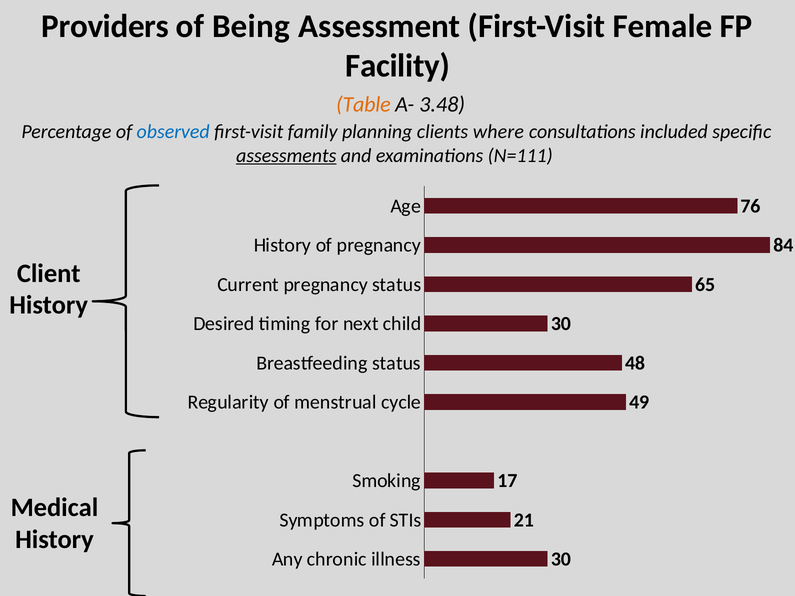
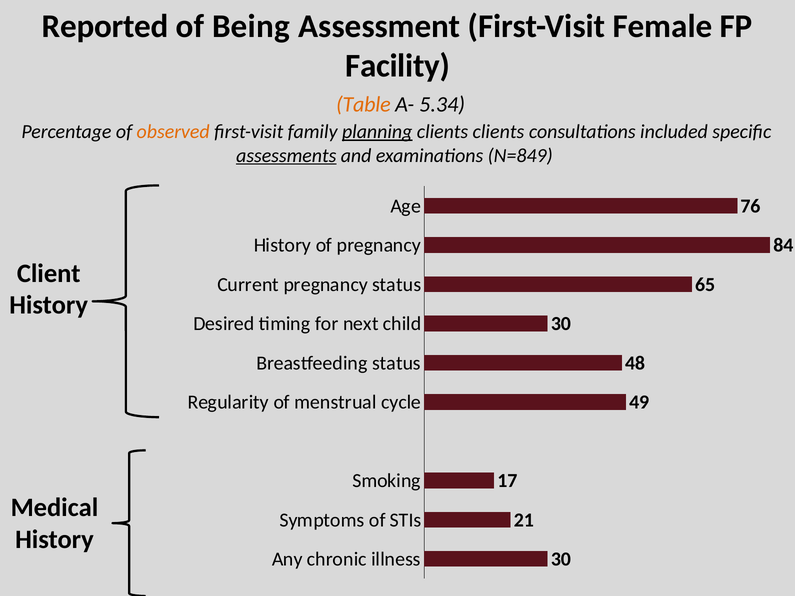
Providers: Providers -> Reported (105, 26)
3.48: 3.48 -> 5.34 (442, 104)
observed colour: blue -> orange (173, 132)
planning underline: none -> present (377, 132)
clients where: where -> clients (498, 132)
N=111: N=111 -> N=849 (520, 156)
